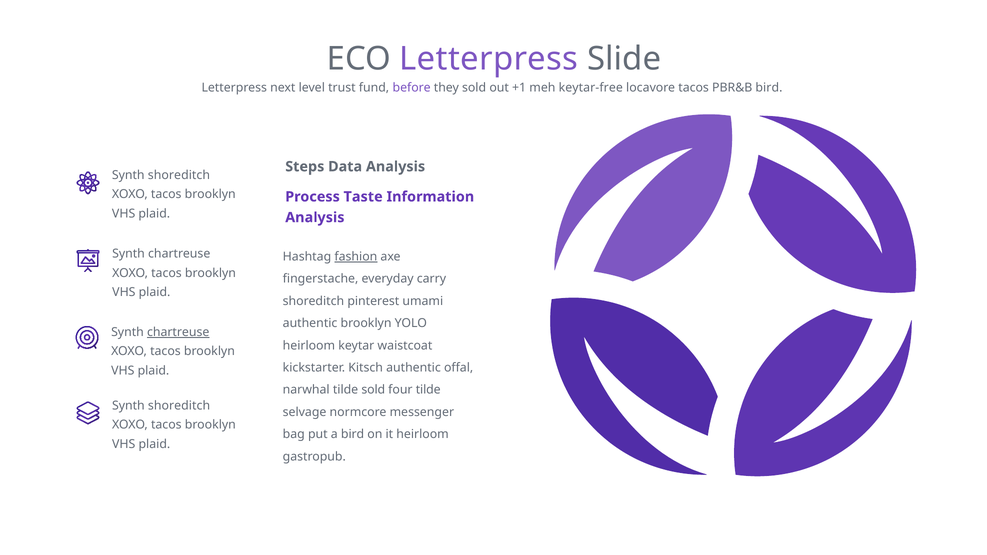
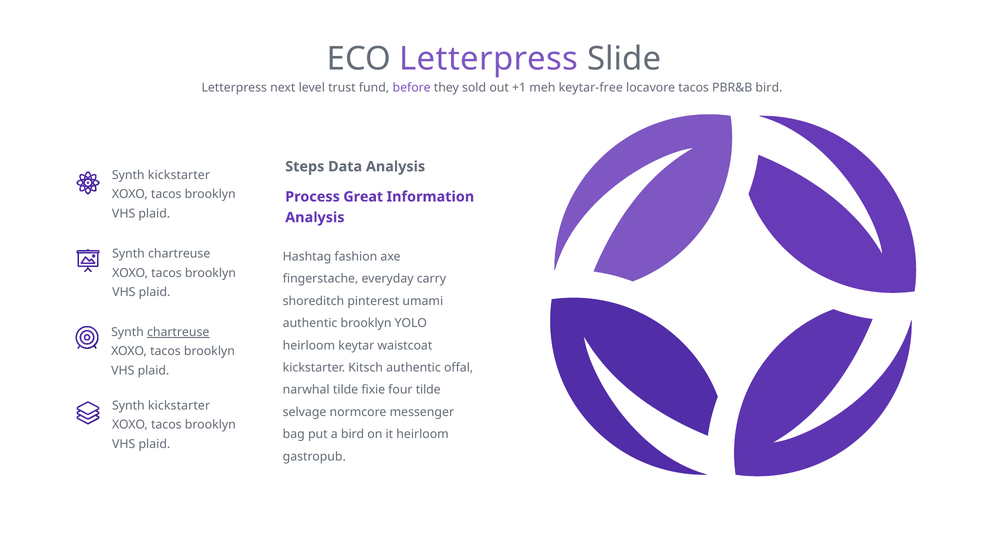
shoreditch: shoreditch -> kickstarter (179, 175)
Taste: Taste -> Great (363, 197)
fashion underline: present -> none (356, 257)
tilde sold: sold -> fixie (373, 390)
shoreditch: shoreditch -> kickstarter (179, 406)
